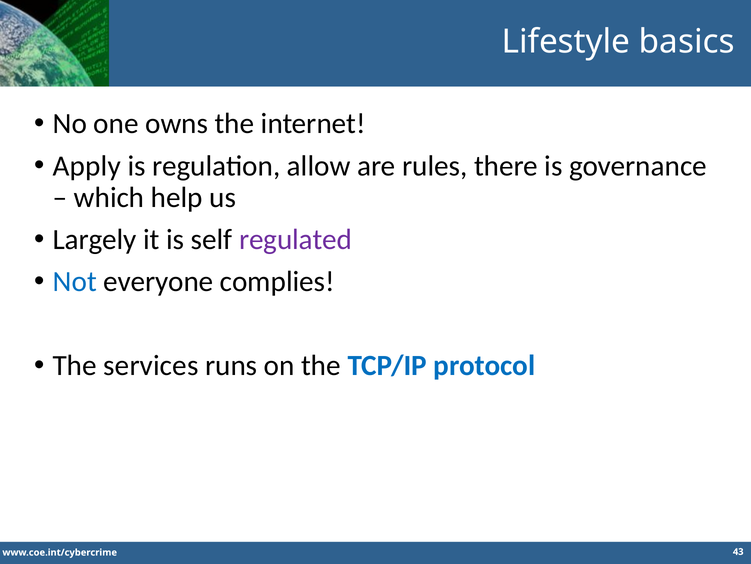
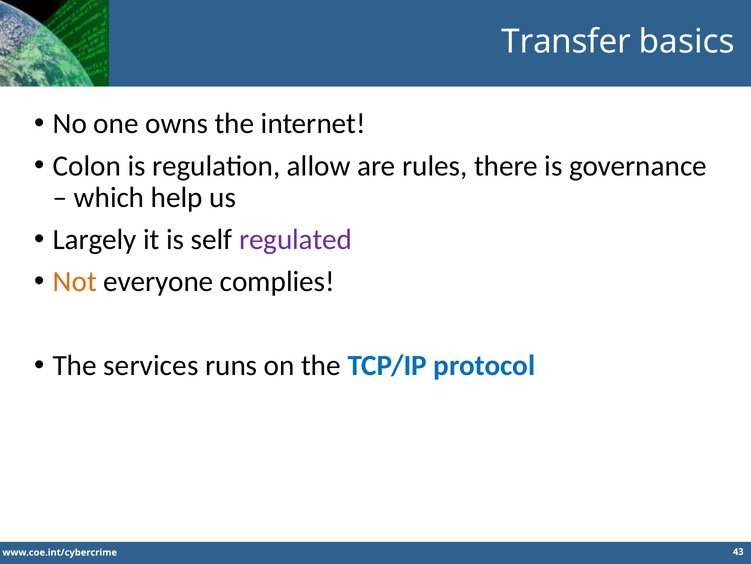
Lifestyle: Lifestyle -> Transfer (566, 42)
Apply: Apply -> Colon (87, 166)
Not colour: blue -> orange (75, 281)
